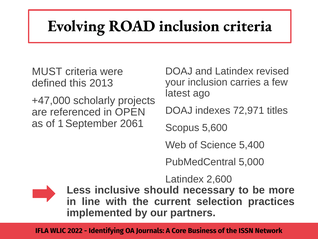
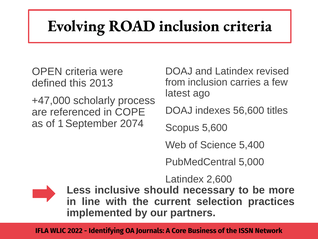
MUST: MUST -> OPEN (47, 71)
your: your -> from (175, 82)
projects: projects -> process (137, 101)
72,971: 72,971 -> 56,600 (249, 110)
OPEN: OPEN -> COPE (130, 112)
2061: 2061 -> 2074 (132, 123)
